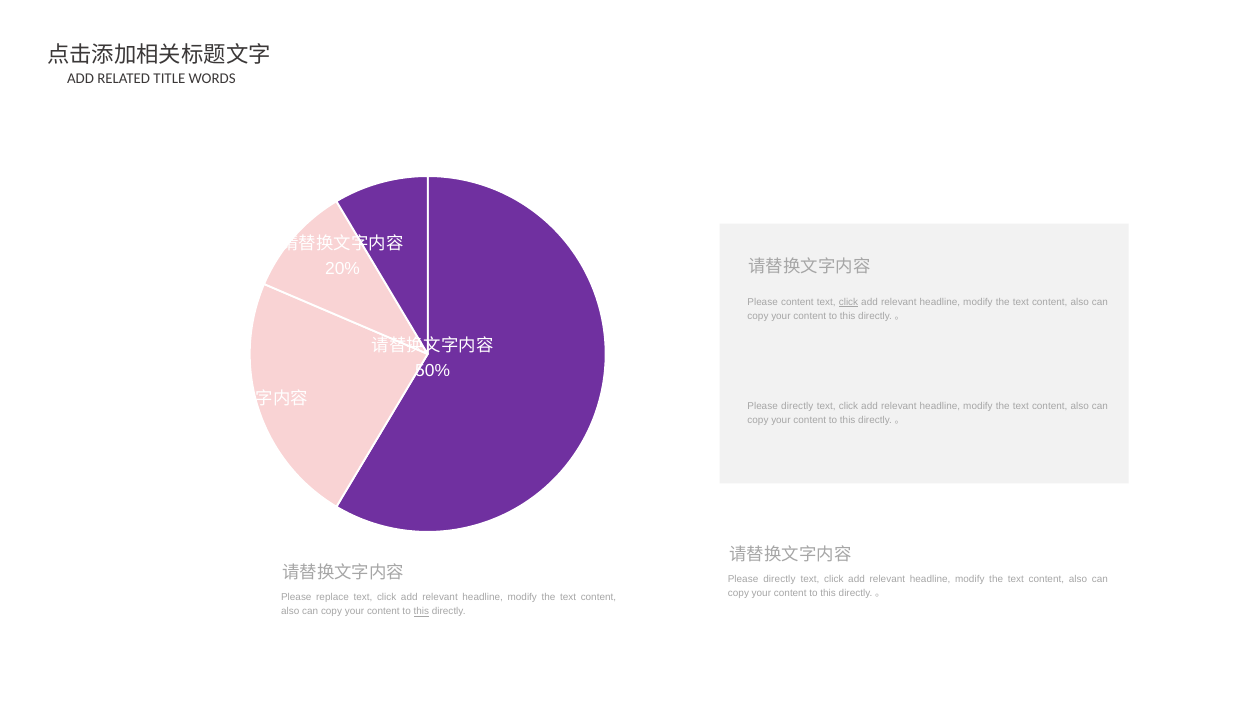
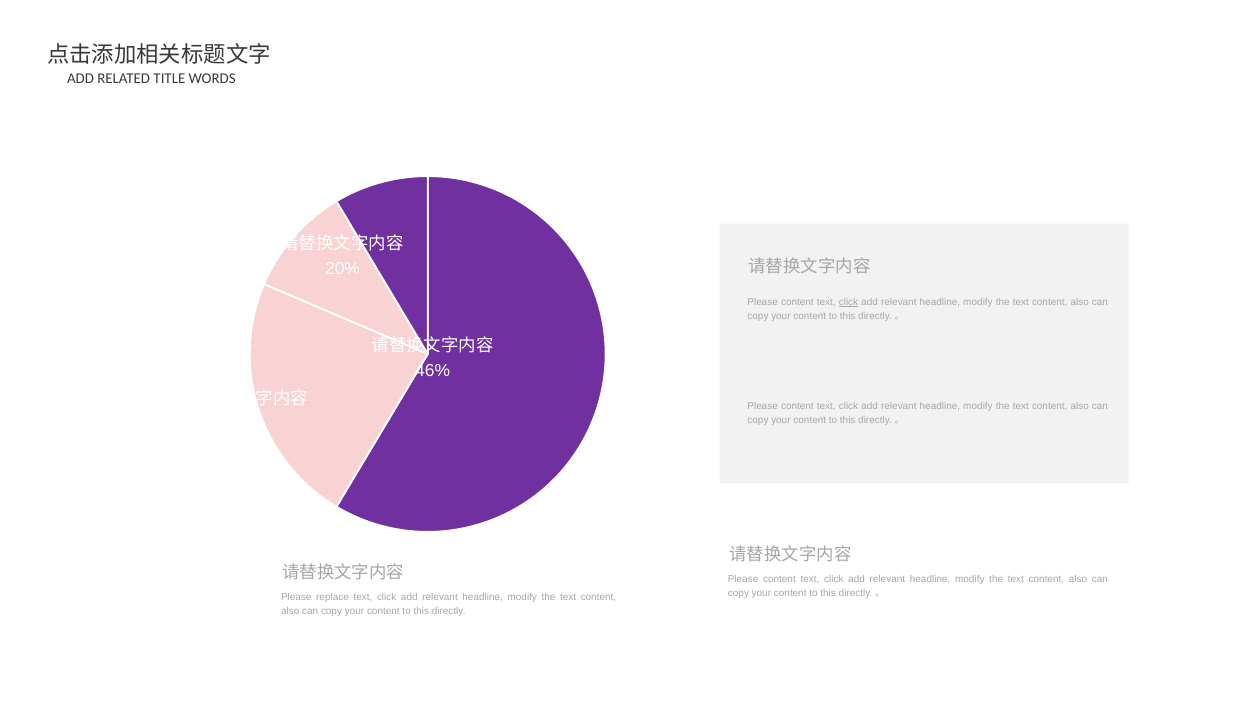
50%: 50% -> 46% (433, 370)
directly: directly -> content (797, 406)
directly: directly -> content (779, 579)
this underline: present -> none (421, 612)
